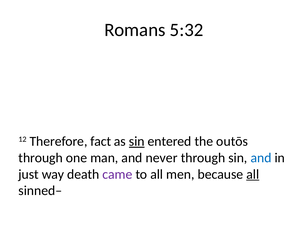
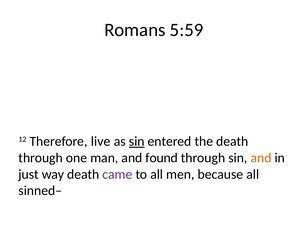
5:32: 5:32 -> 5:59 (187, 30)
fact: fact -> live (101, 141)
the outōs: outōs -> death (232, 141)
never: never -> found (162, 158)
and colour: blue -> orange (261, 158)
all underline: present -> none (253, 174)
